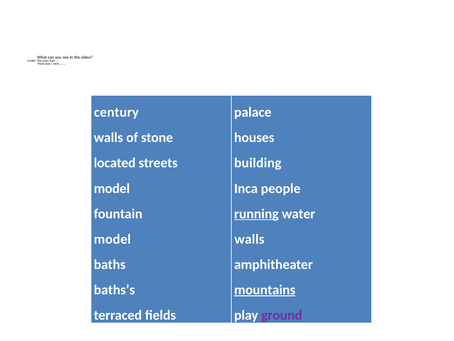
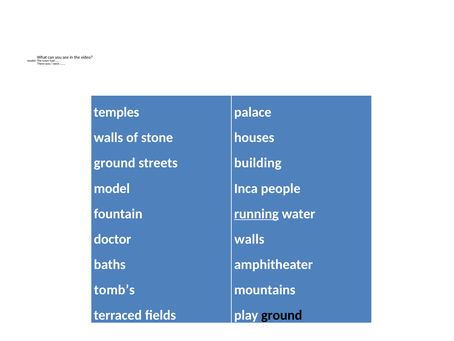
century: century -> temples (116, 112)
located: located -> ground (115, 163)
model: model -> doctor (112, 239)
baths’s: baths’s -> tomb’s (114, 289)
mountains underline: present -> none (265, 289)
ground colour: purple -> black (282, 315)
